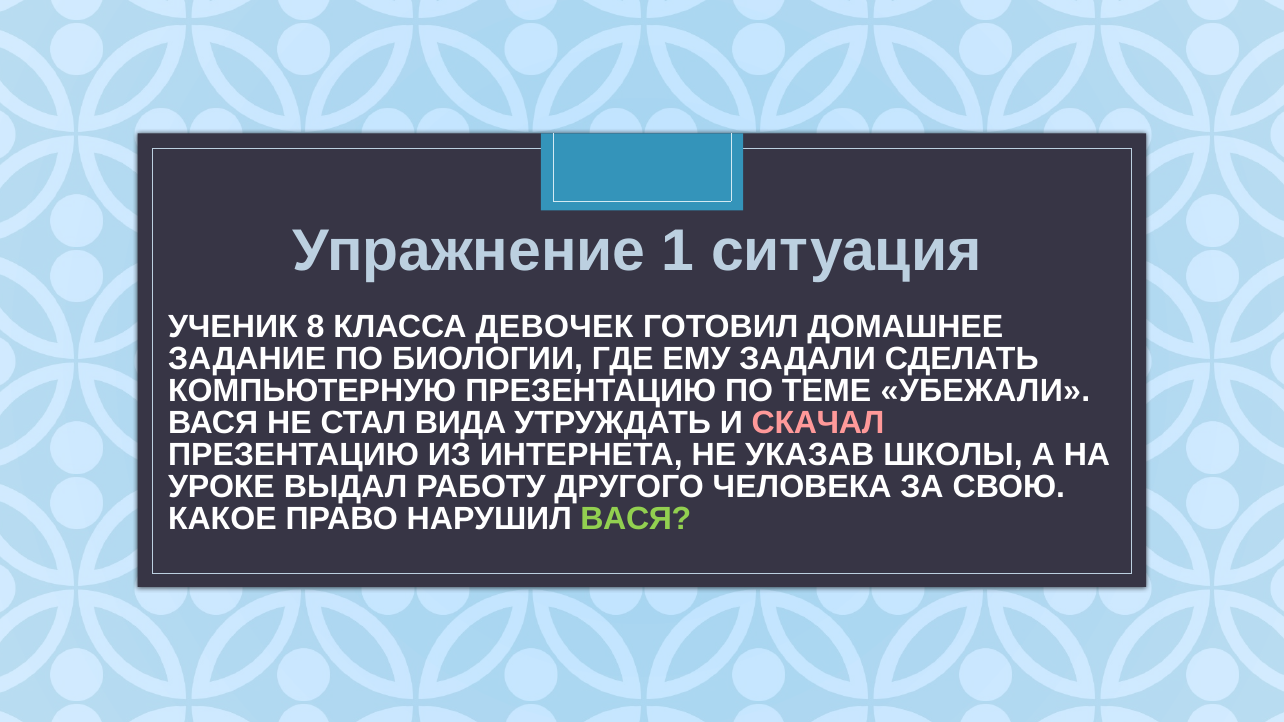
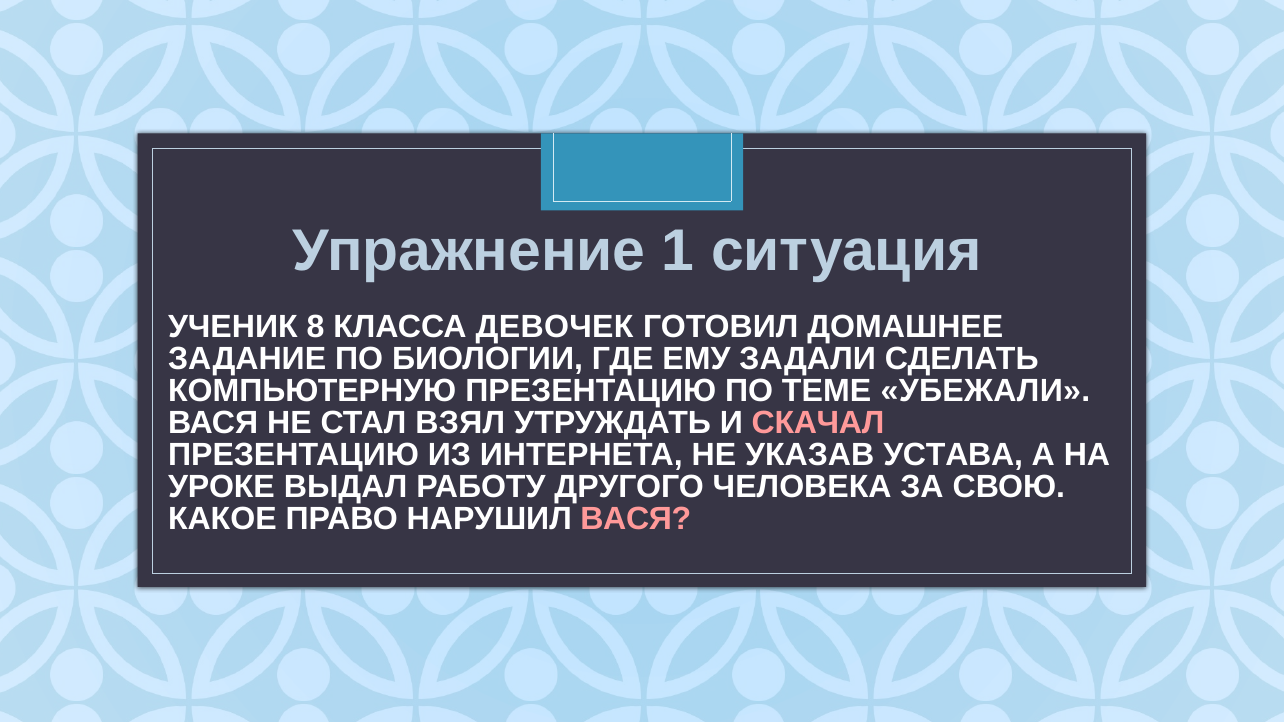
ВИДА: ВИДА -> ВЗЯЛ (460, 423)
ШКОЛЫ: ШКОЛЫ -> УСТАВА (953, 455)
ВАСЯ colour: light green -> pink (636, 519)
